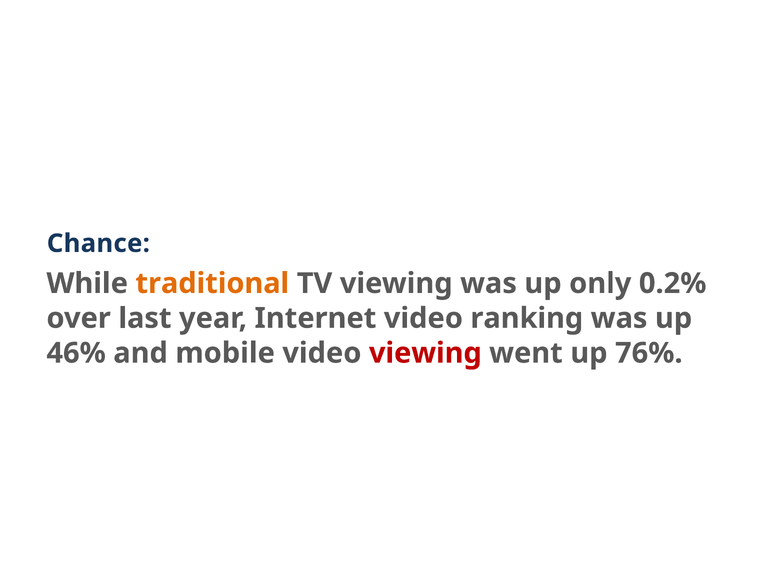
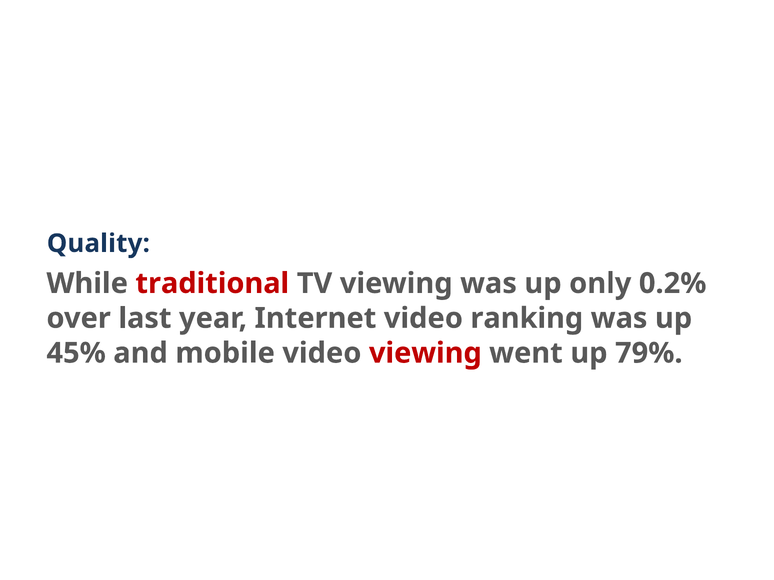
Chance: Chance -> Quality (98, 244)
traditional colour: orange -> red (212, 284)
46%: 46% -> 45% (76, 353)
76%: 76% -> 79% (649, 353)
